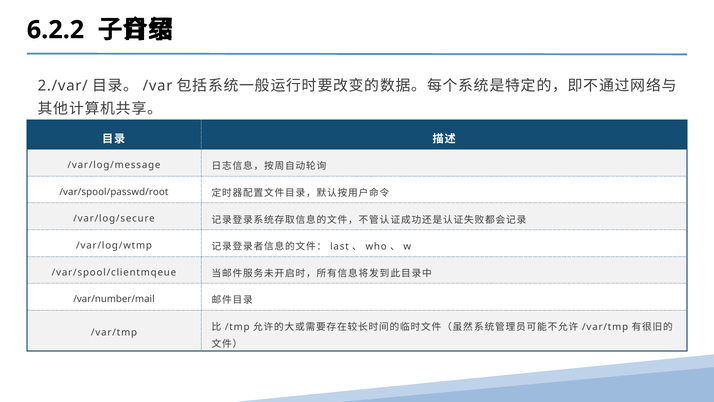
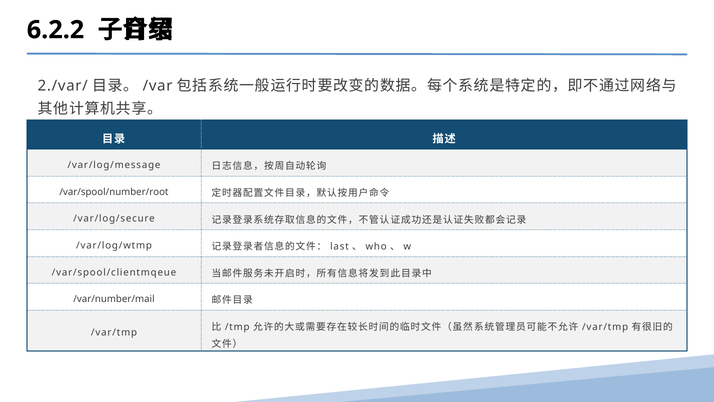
/var/spool/passwd/root: /var/spool/passwd/root -> /var/spool/number/root (114, 192)
